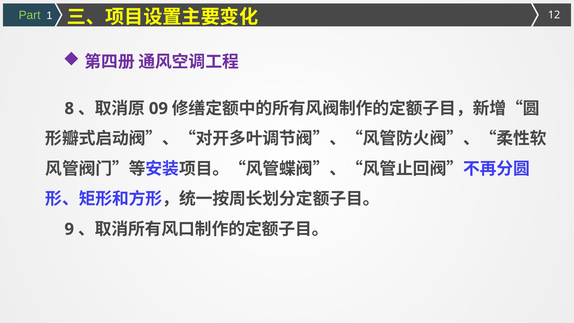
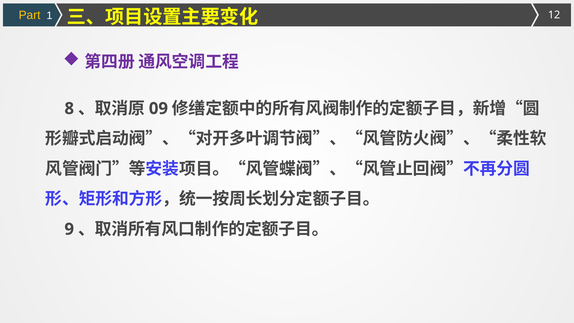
Part colour: light green -> yellow (30, 15)
